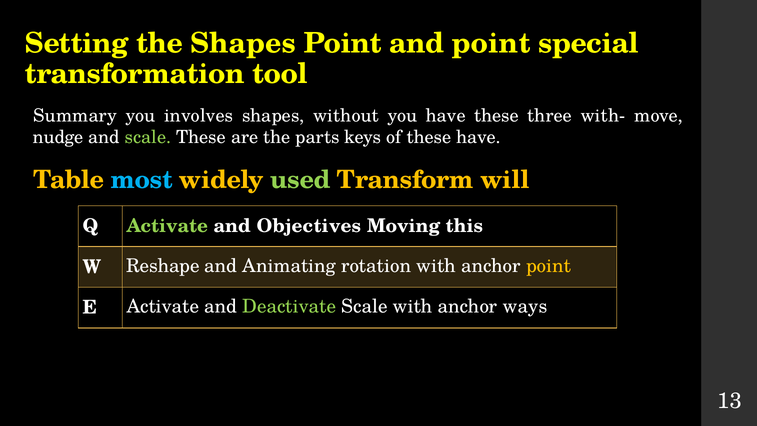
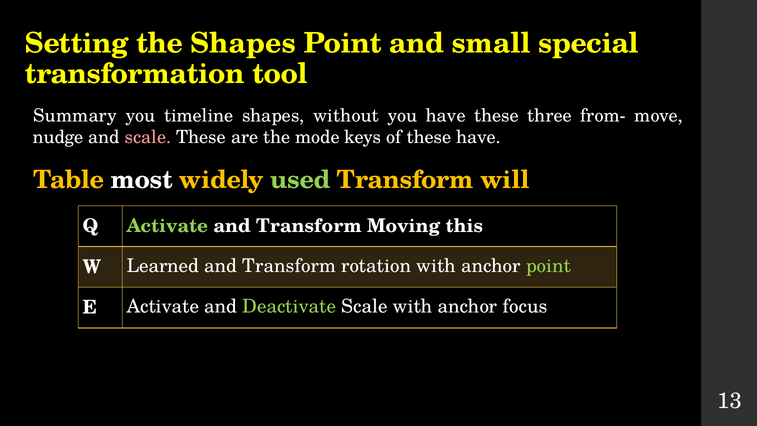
and point: point -> small (491, 43)
involves: involves -> timeline (199, 116)
with-: with- -> from- (603, 116)
scale colour: light green -> pink (148, 137)
parts: parts -> mode (318, 137)
most colour: light blue -> white (142, 180)
Objectives: Objectives -> Transform (309, 226)
Reshape: Reshape -> Learned (163, 266)
Animating: Animating -> Transform (289, 266)
point colour: yellow -> light green (549, 266)
ways: ways -> focus (525, 306)
